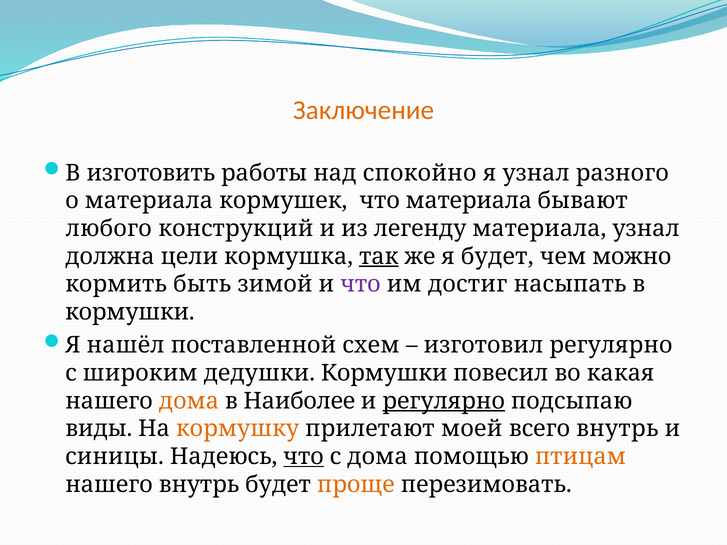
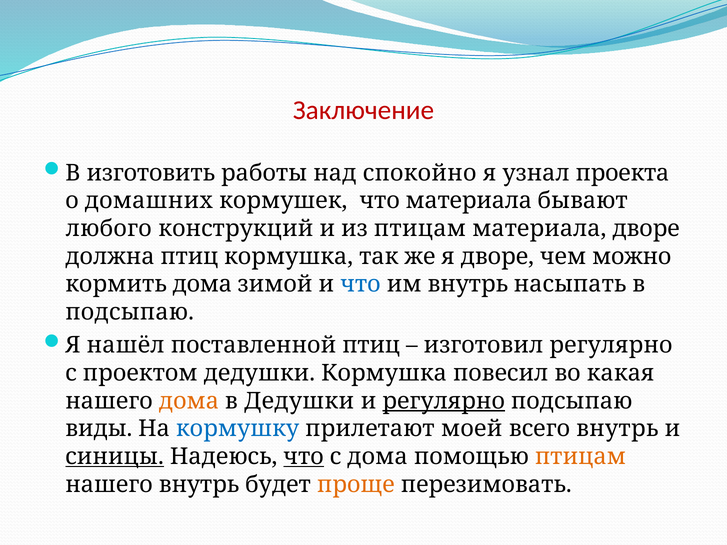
Заключение colour: orange -> red (363, 111)
разного: разного -> проекта (622, 173)
о материала: материала -> домашних (149, 201)
из легенду: легенду -> птицам (420, 229)
материала узнал: узнал -> дворе (646, 229)
должна цели: цели -> птиц (189, 257)
так underline: present -> none (379, 257)
я будет: будет -> дворе (497, 257)
кормить быть: быть -> дома (202, 284)
что colour: purple -> blue (360, 284)
им достиг: достиг -> внутрь (468, 284)
кормушки: кормушки -> подсыпаю (130, 312)
поставленной схем: схем -> птиц (371, 345)
широким: широким -> проектом (140, 373)
дедушки Кормушки: Кормушки -> Кормушка (384, 373)
в Наиболее: Наиболее -> Дедушки (299, 401)
кормушку colour: orange -> blue (238, 429)
синицы underline: none -> present (115, 457)
